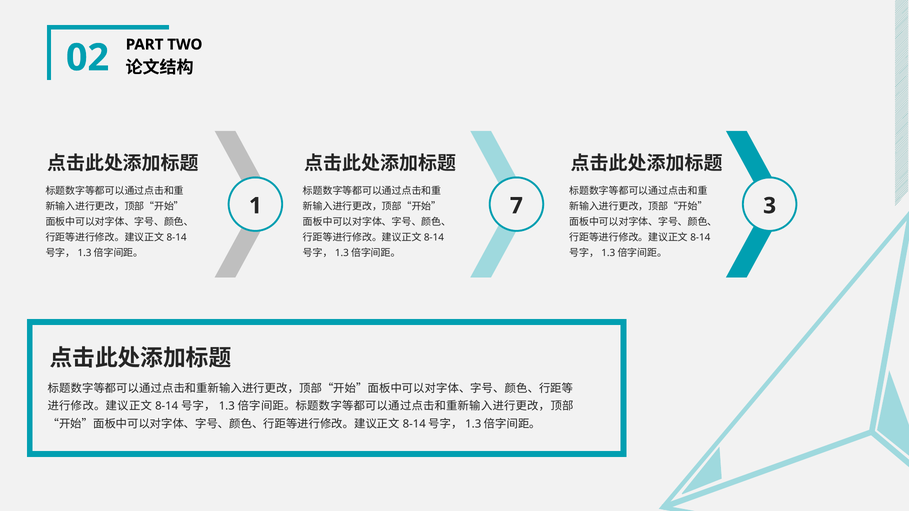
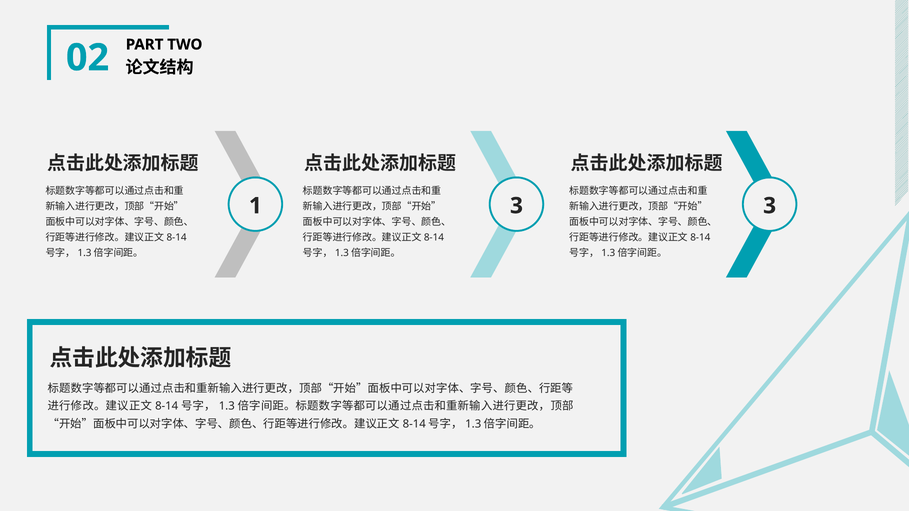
1 7: 7 -> 3 (516, 206)
